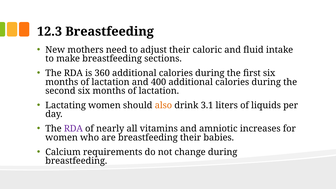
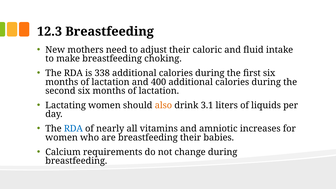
sections: sections -> choking (163, 59)
360: 360 -> 338 (102, 73)
RDA colour: purple -> blue (73, 129)
